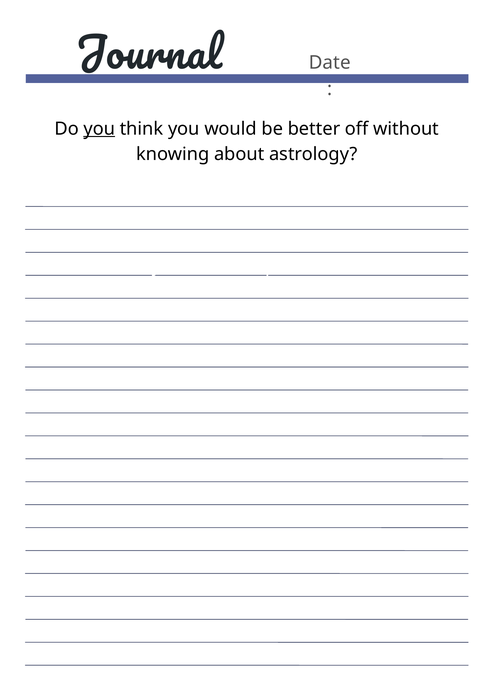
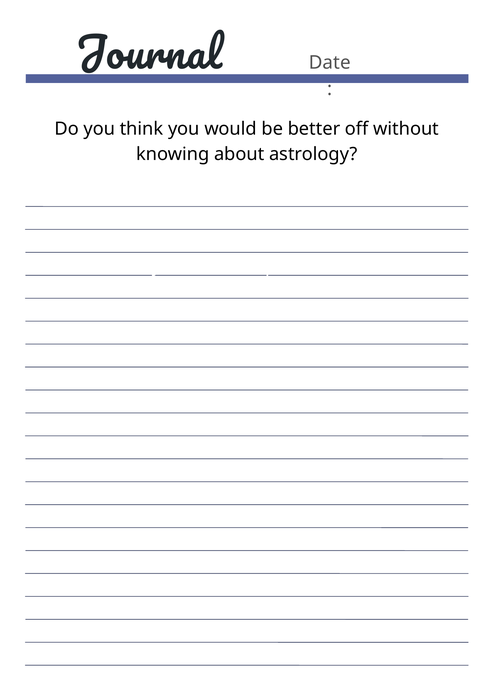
you underline: present -> none (99, 129)
